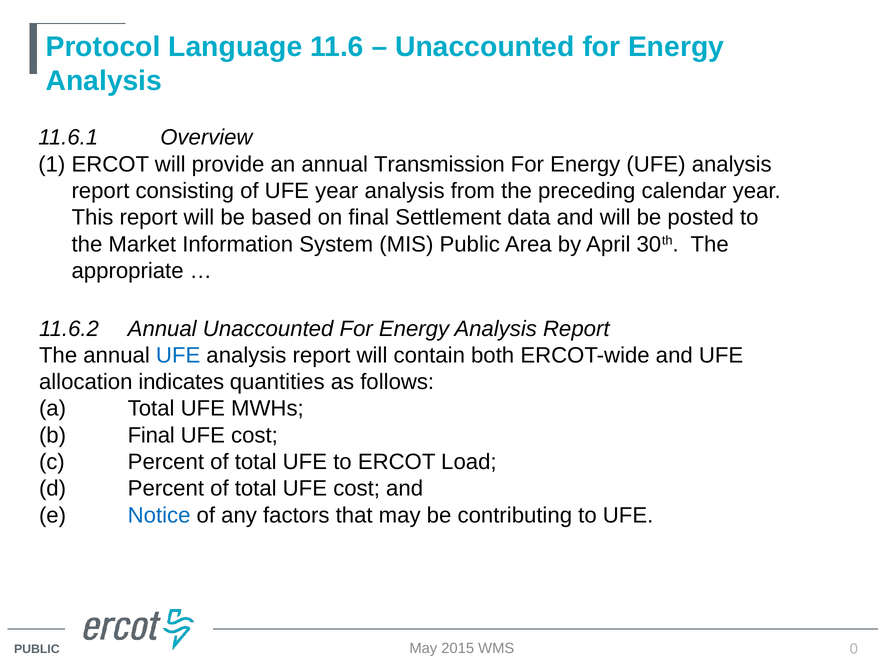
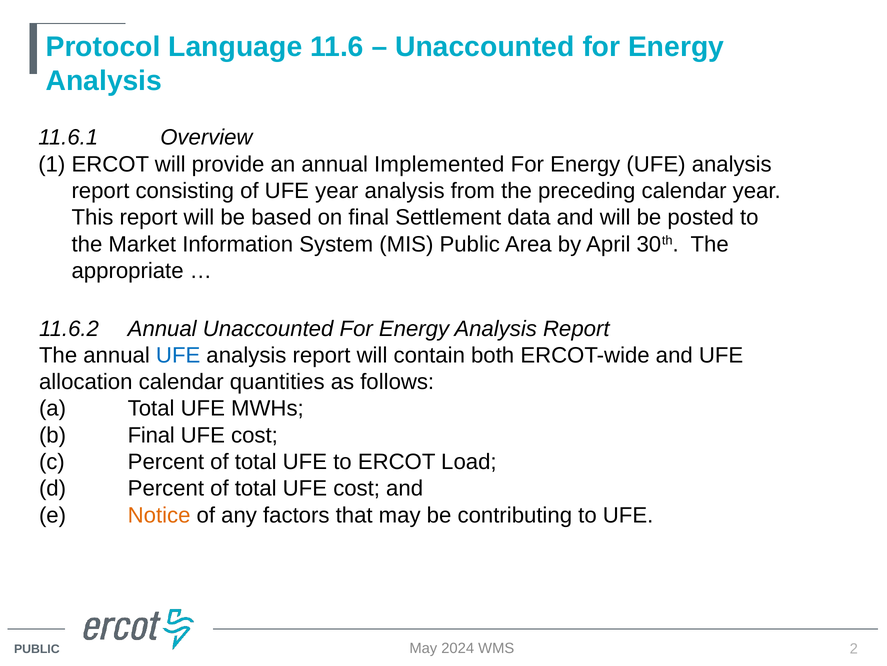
Transmission: Transmission -> Implemented (439, 164)
allocation indicates: indicates -> calendar (181, 382)
Notice colour: blue -> orange (159, 515)
2015: 2015 -> 2024 (458, 648)
0: 0 -> 2 (854, 648)
